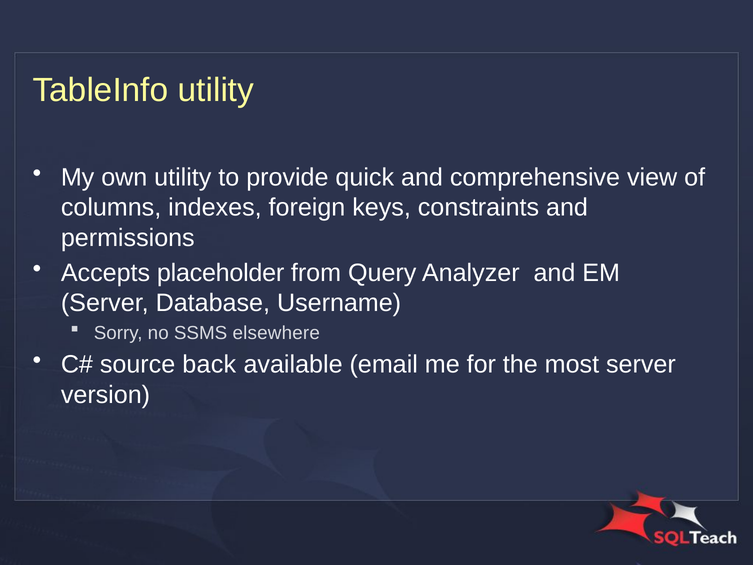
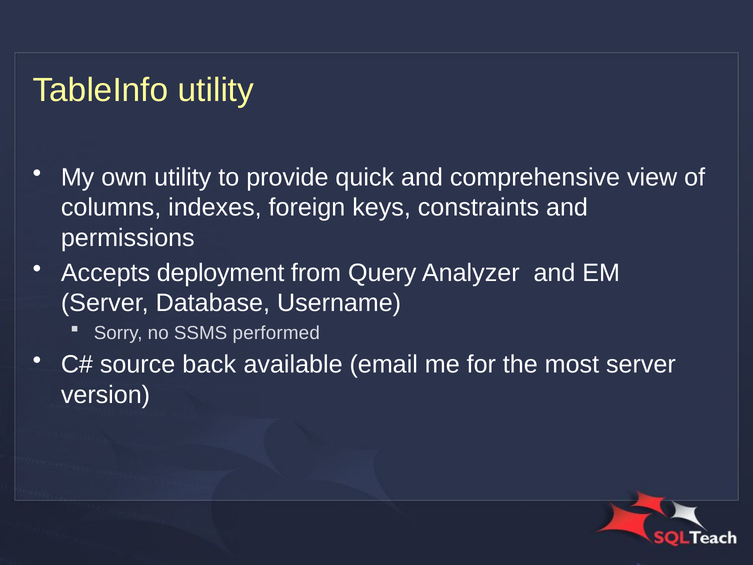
placeholder: placeholder -> deployment (221, 273)
elsewhere: elsewhere -> performed (276, 333)
